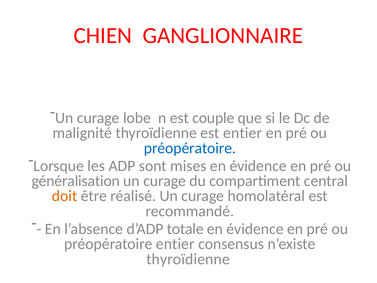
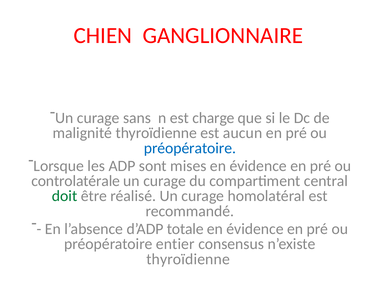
lobe: lobe -> sans (137, 118)
couple: couple -> charge (213, 118)
est entier: entier -> aucun (243, 133)
généralisation: généralisation -> controlatérale (76, 181)
doit colour: orange -> green (65, 196)
